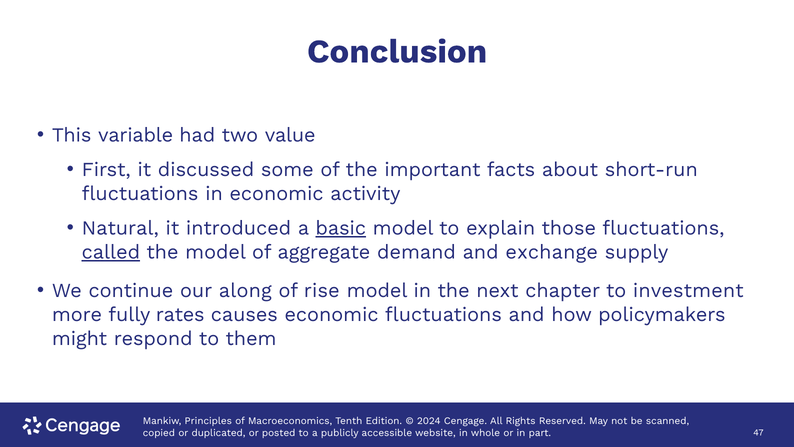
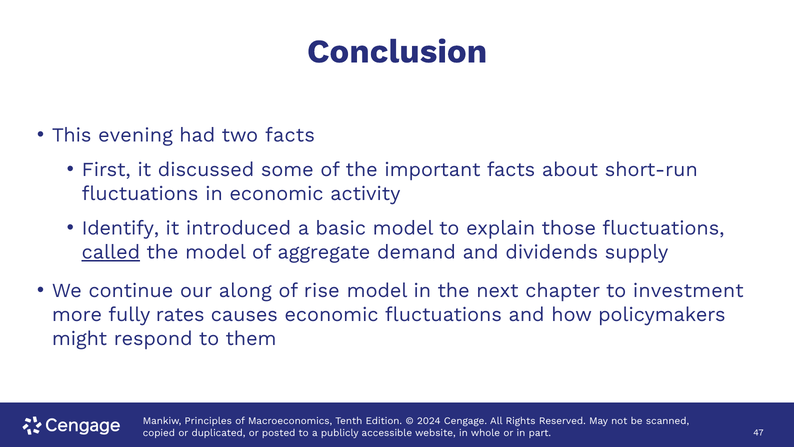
variable: variable -> evening (136, 135)
two value: value -> facts (290, 135)
Natural: Natural -> Identify (120, 228)
basic underline: present -> none (341, 228)
exchange: exchange -> dividends (552, 252)
